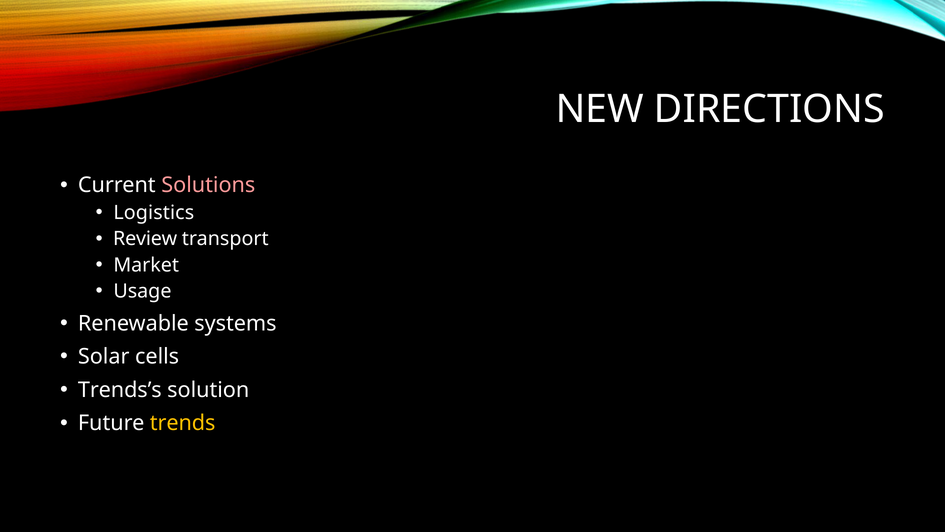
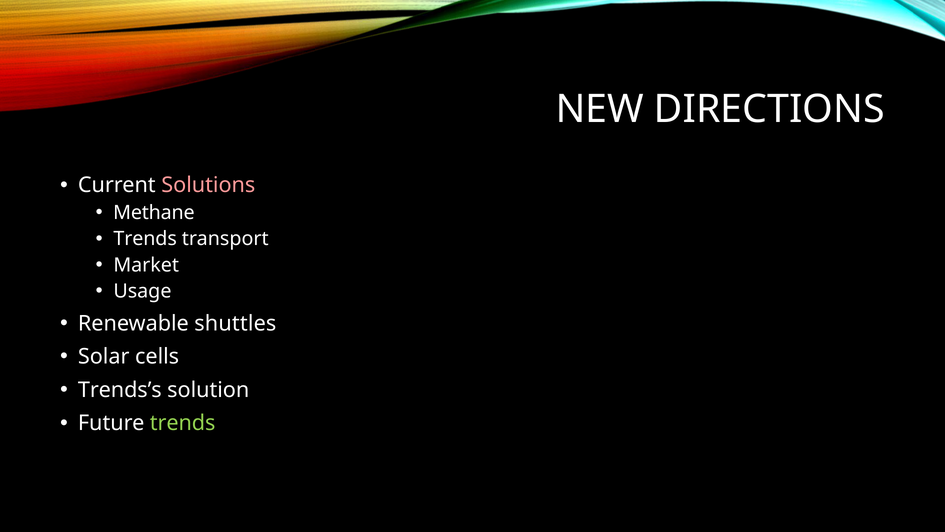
Logistics: Logistics -> Methane (154, 212)
Review: Review -> Trends (145, 239)
systems: systems -> shuttles (235, 323)
trends colour: yellow -> light green (183, 423)
